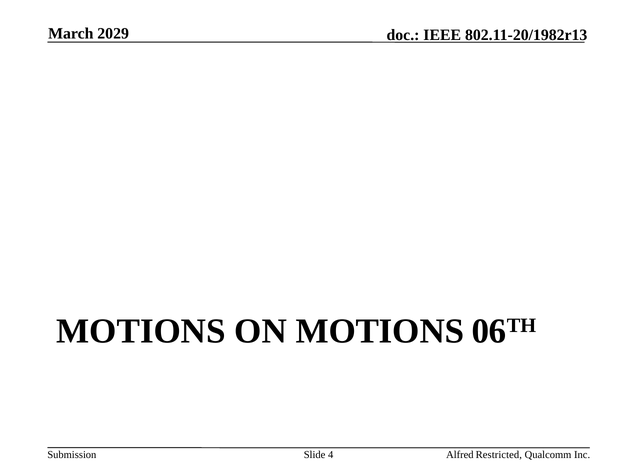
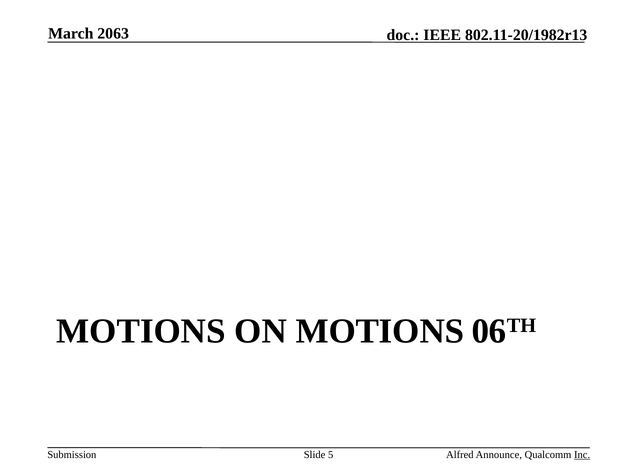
2029: 2029 -> 2063 (113, 34)
4: 4 -> 5 (331, 455)
Restricted: Restricted -> Announce (499, 455)
Inc underline: none -> present (582, 455)
